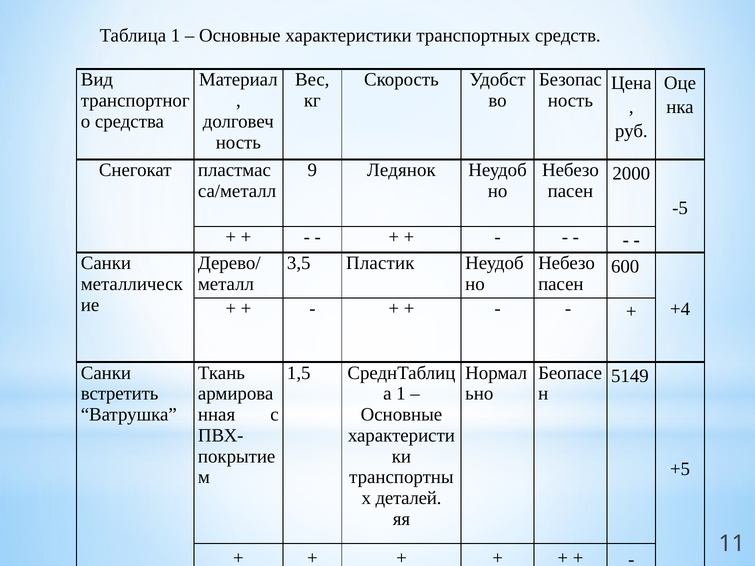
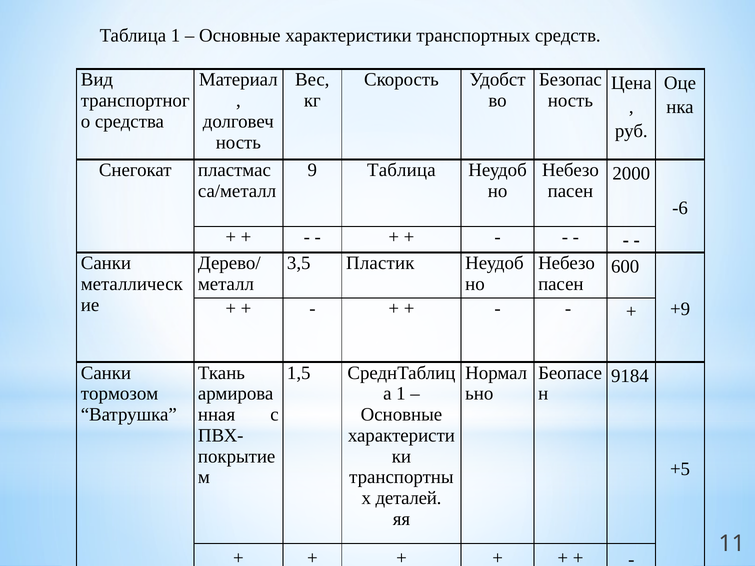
9 Ледянок: Ледянок -> Таблица (401, 170)
-5: -5 -> -6 (680, 208)
+4: +4 -> +9 (680, 309)
5149: 5149 -> 9184 (630, 376)
встретить: встретить -> тормозом (120, 394)
